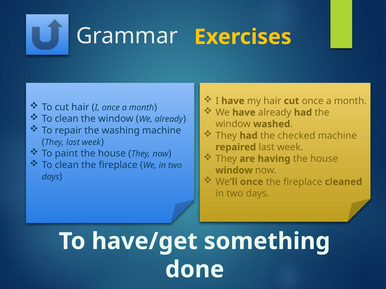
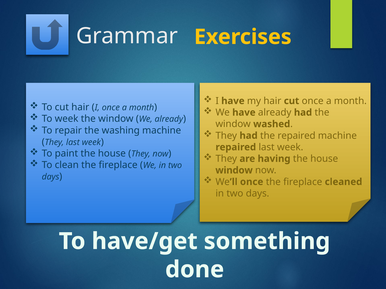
clean: clean -> week (67, 119)
the checked: checked -> repaired (297, 136)
